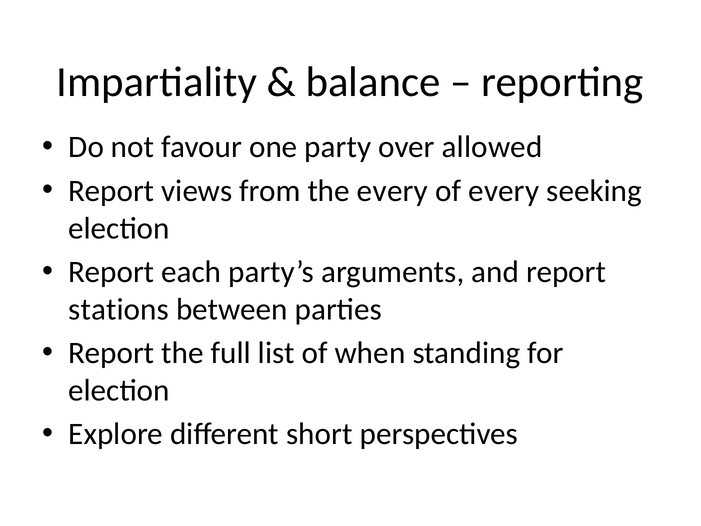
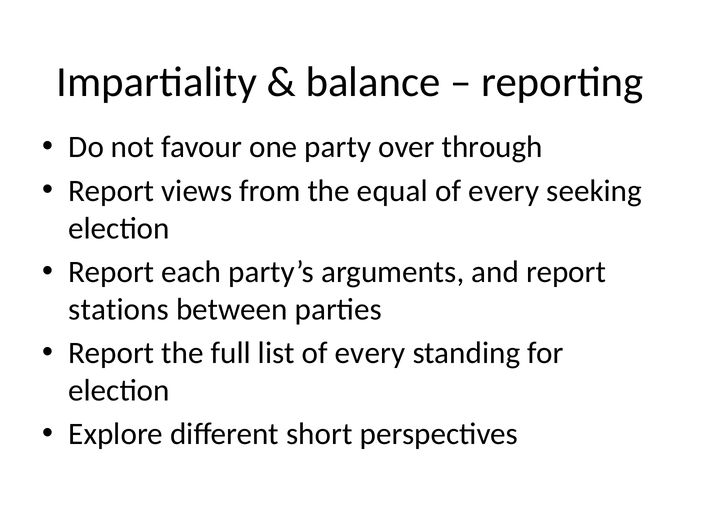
allowed: allowed -> through (492, 147)
the every: every -> equal (392, 191)
list of when: when -> every (370, 353)
